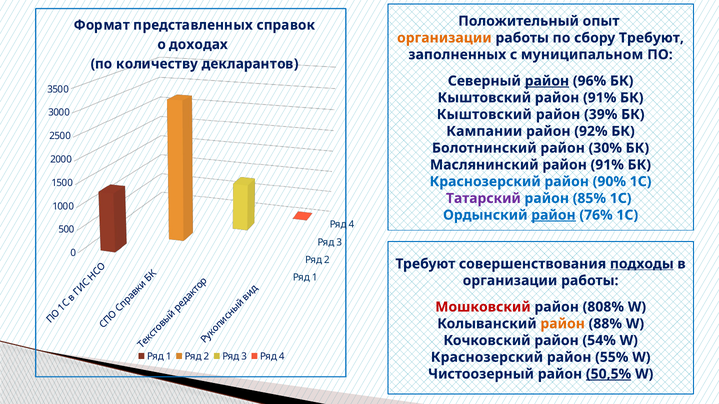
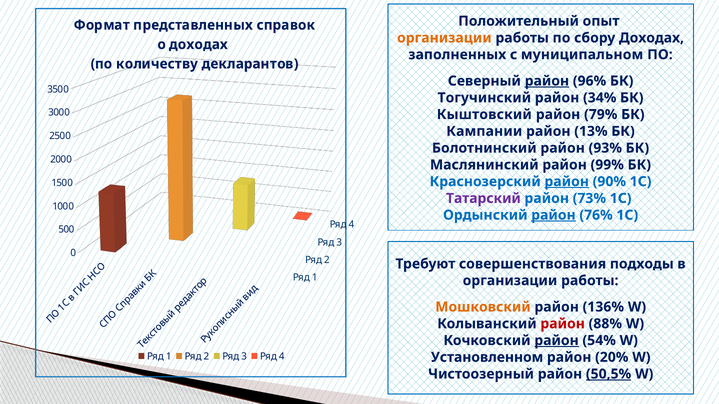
сбору Требуют: Требуют -> Доходах (651, 38)
Кыштовский: Кыштовский -> Тогучинский (484, 98)
91%: 91% -> 34% (600, 98)
39%: 39% -> 79% (601, 115)
92%: 92% -> 13% (591, 131)
30%: 30% -> 93% (605, 148)
Маслянинский район 91%: 91% -> 99% (607, 165)
район underline: none -> present (567, 182)
85%: 85% -> 73% (589, 199)
подходы underline: present -> none (642, 264)
Мошковский colour: red -> orange (483, 307)
808%: 808% -> 136% (603, 307)
район colour: orange -> red (563, 324)
район underline: none -> present (557, 341)
Краснозерский: Краснозерский -> Установленном (487, 358)
55%: 55% -> 20% (612, 358)
